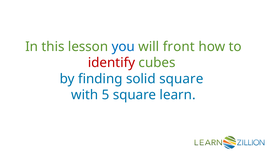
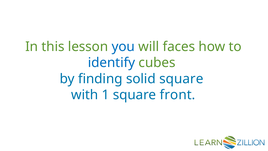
front: front -> faces (179, 46)
identify colour: red -> blue (112, 63)
5: 5 -> 1 (106, 95)
learn: learn -> front (178, 95)
